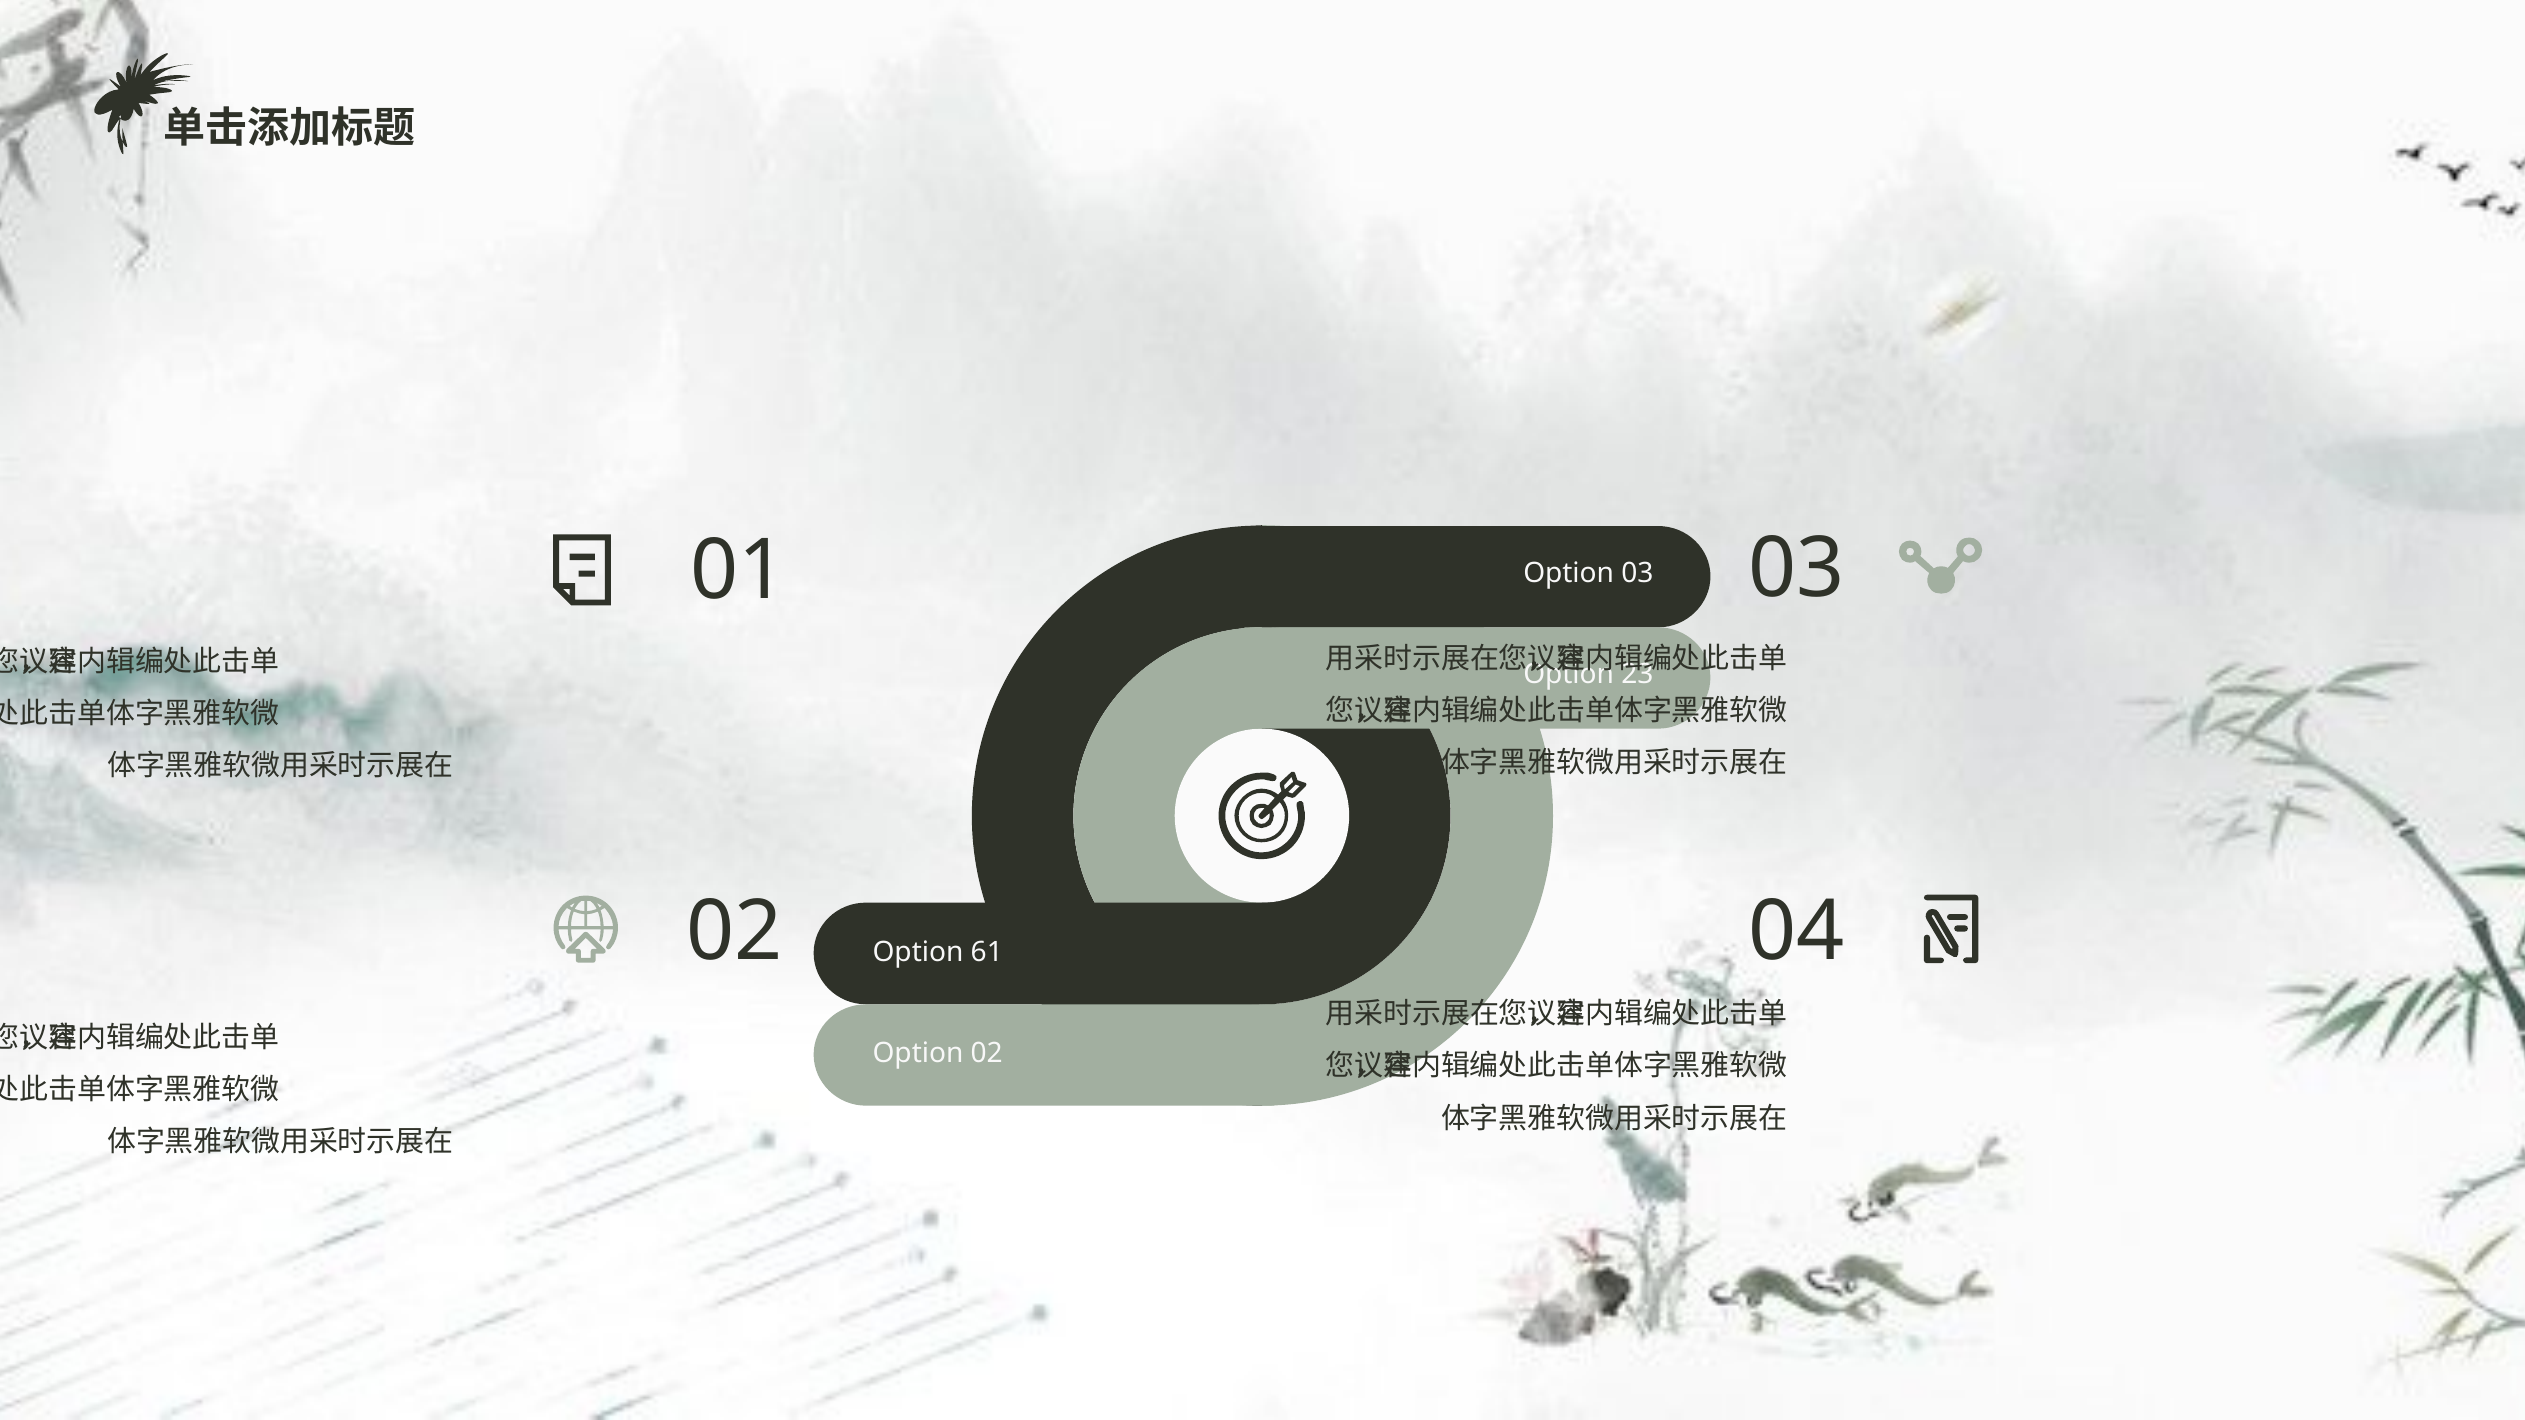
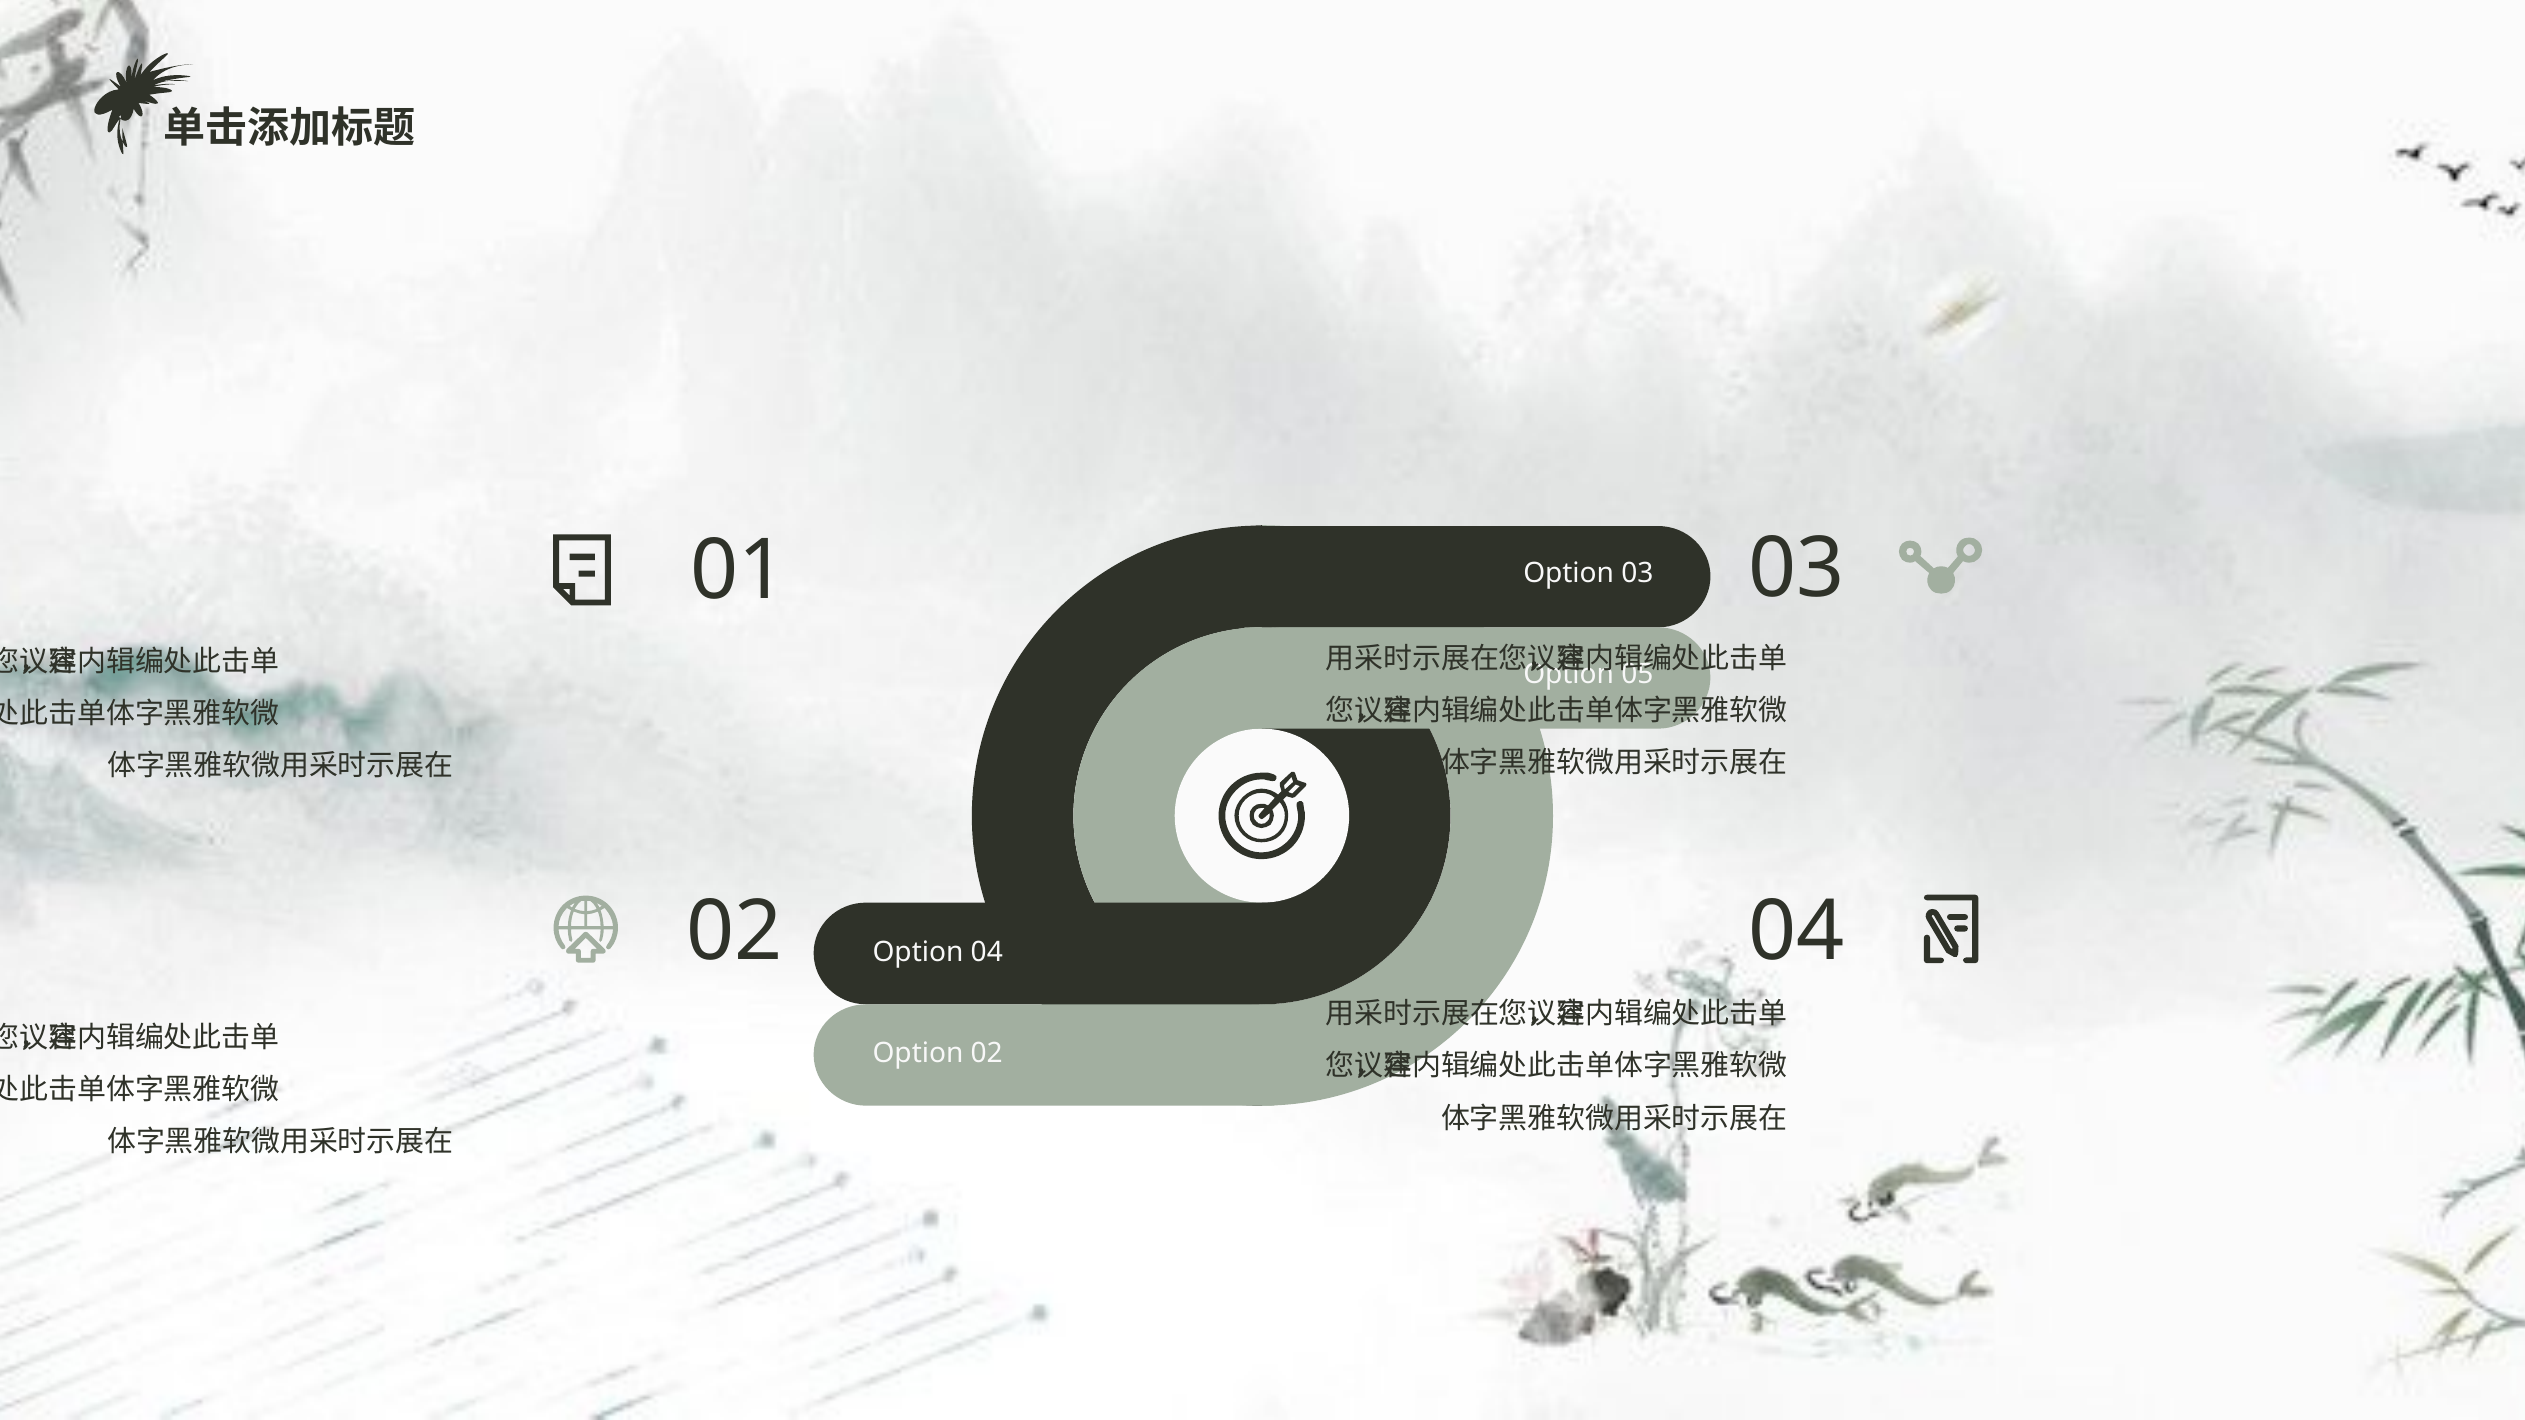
23: 23 -> 05 (1637, 675)
Option 61: 61 -> 04 (987, 952)
